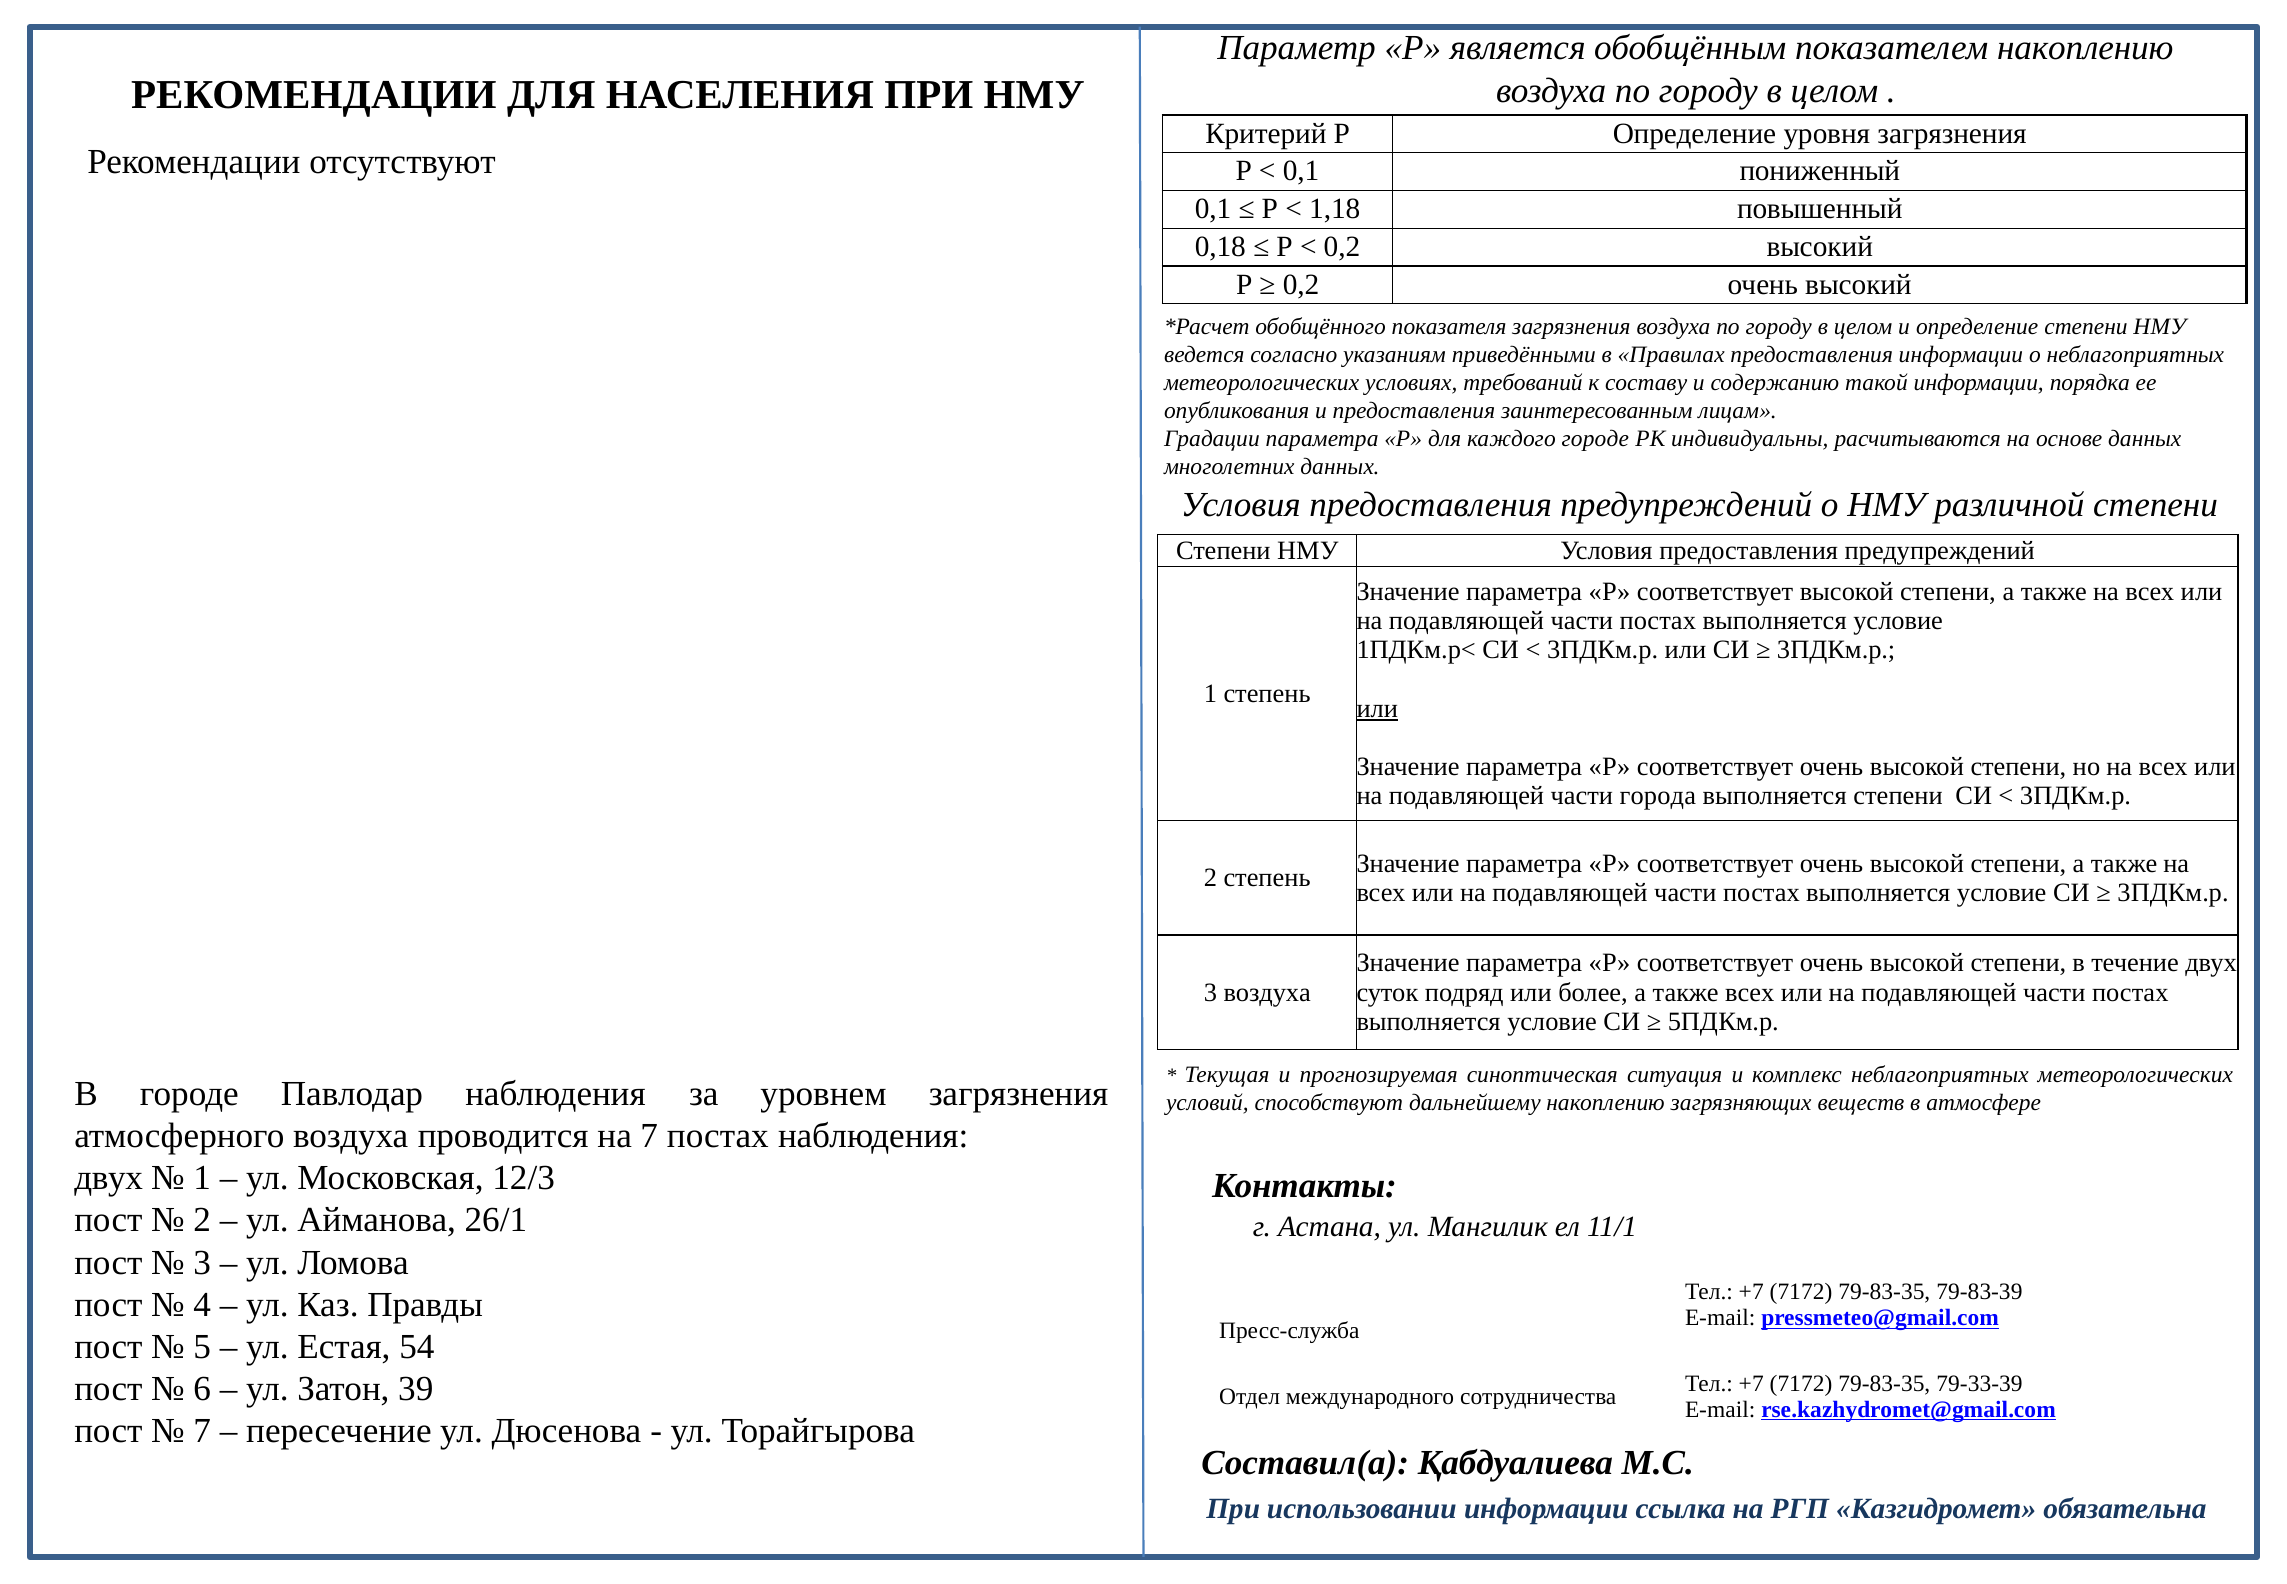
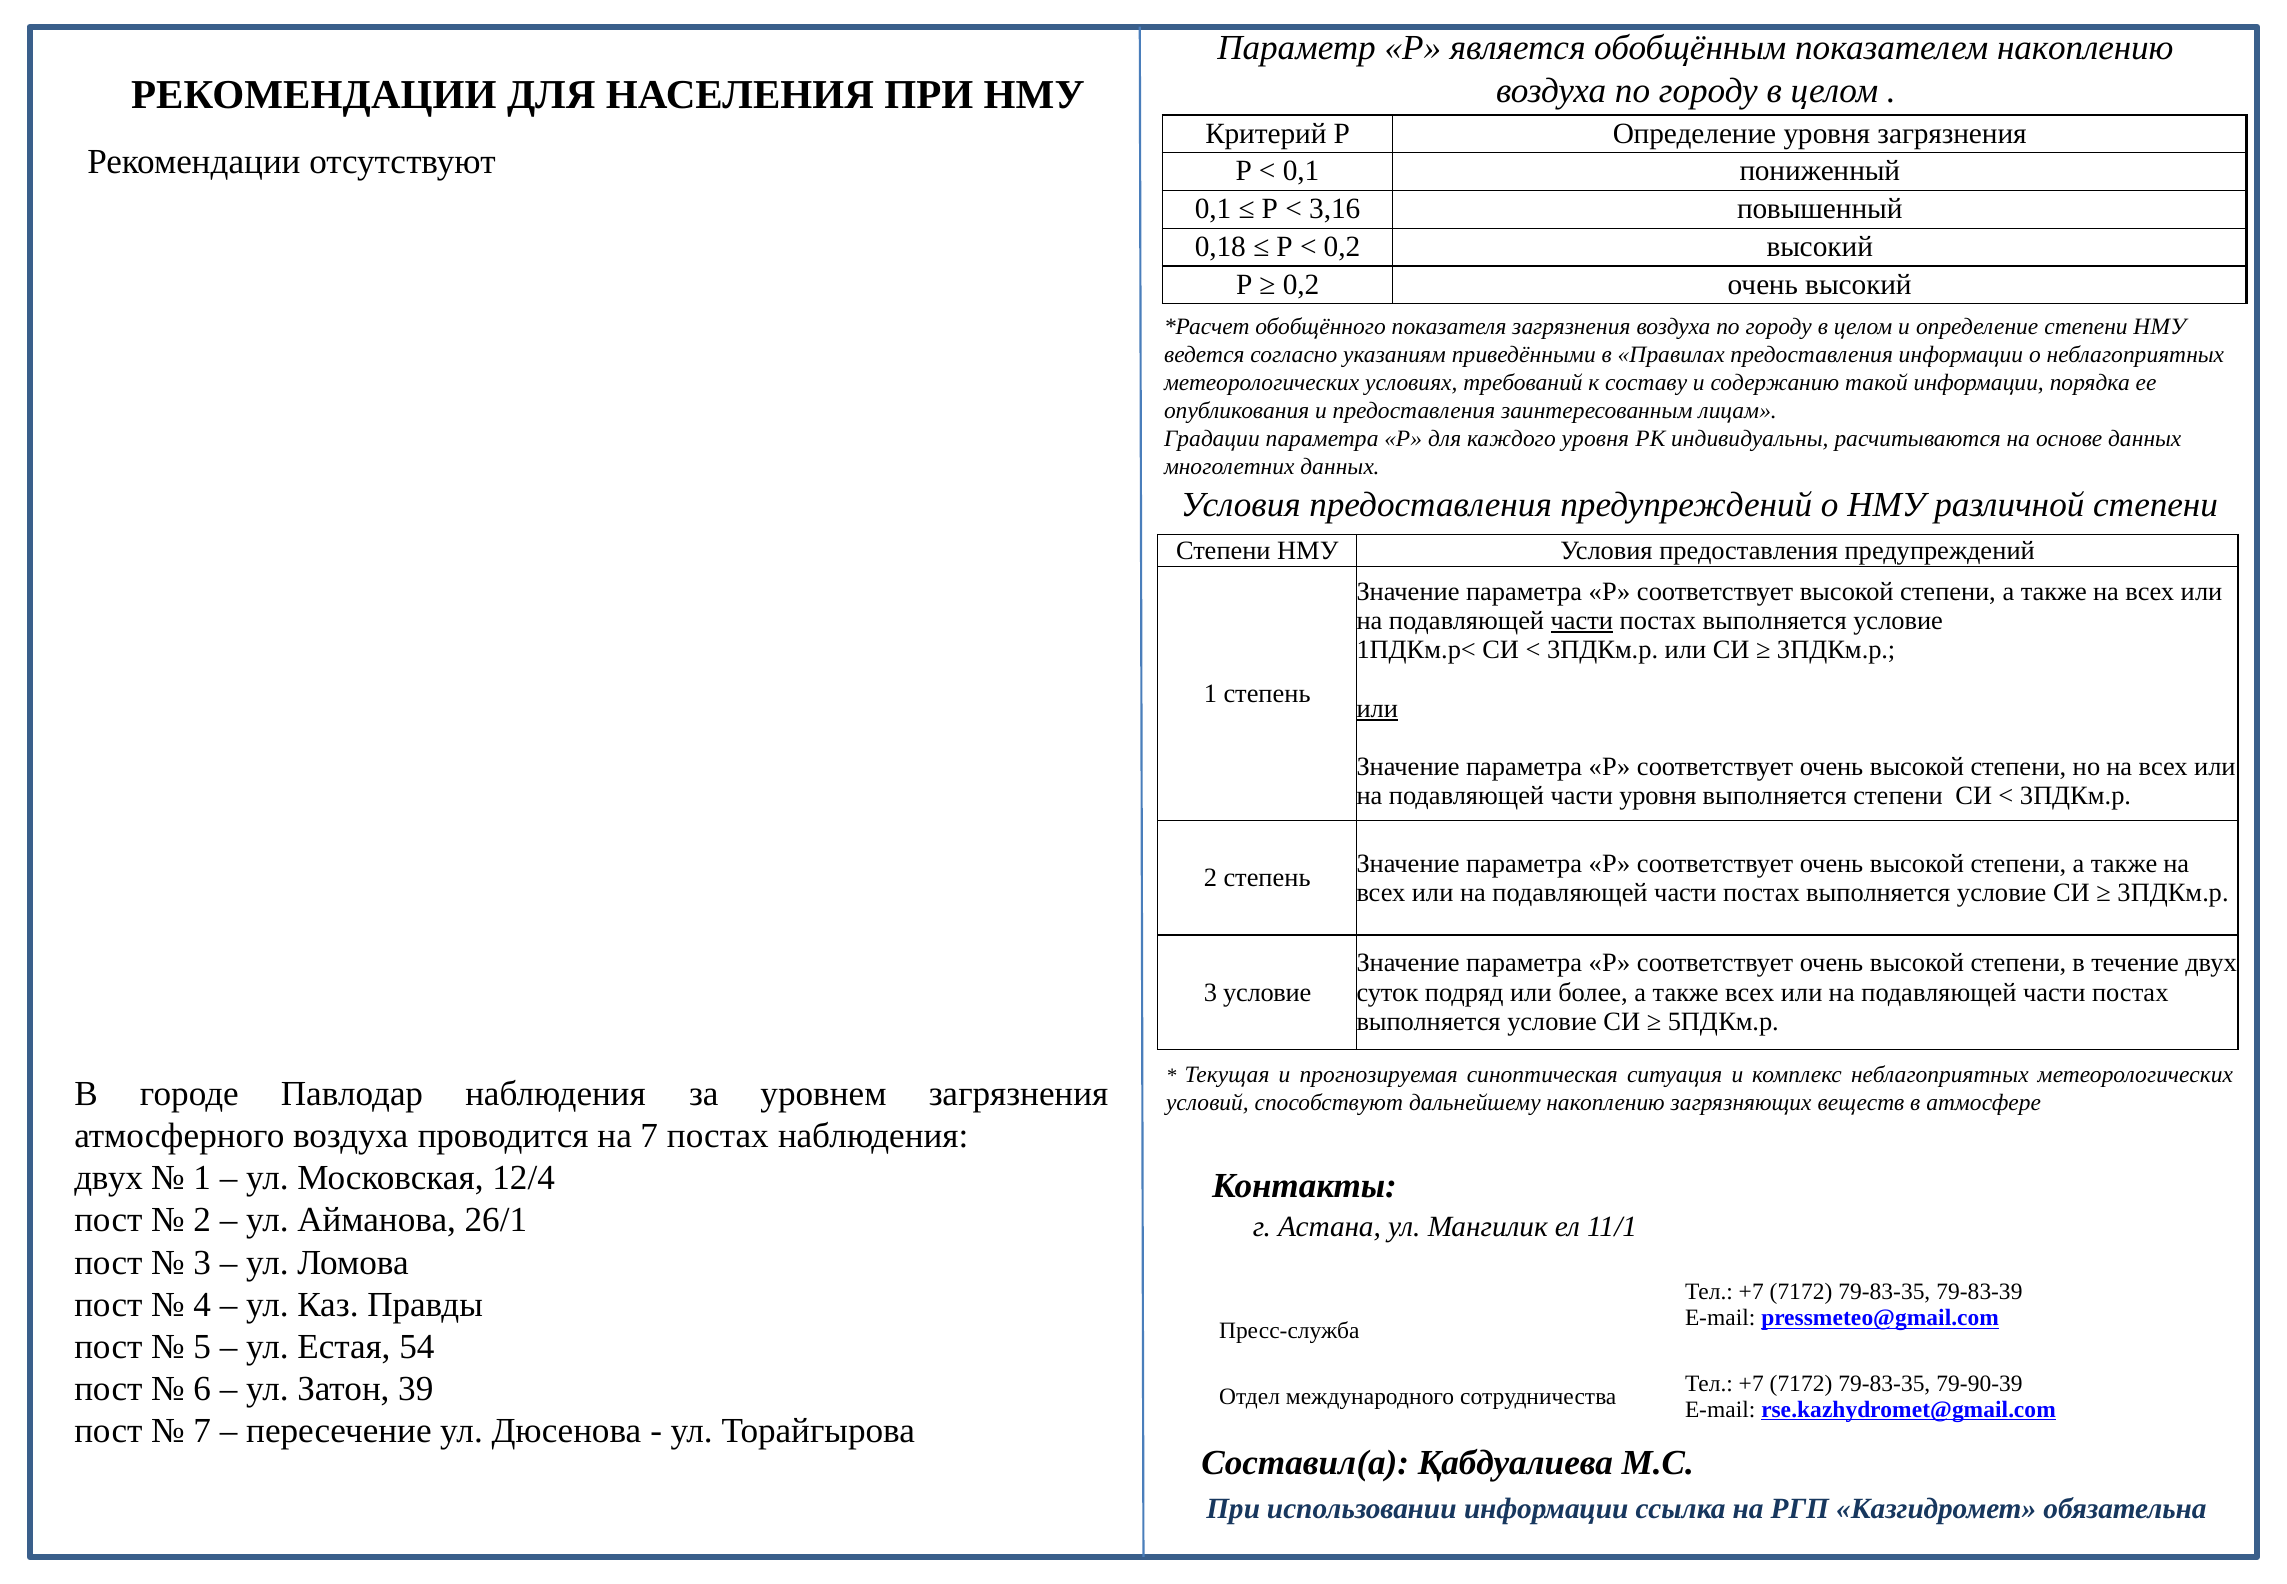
1,18: 1,18 -> 3,16 (1335, 209)
каждого городе: городе -> уровня (1595, 439)
части underline: none -> present (1582, 620)
части города: города -> уровня (1658, 796)
3 воздуха: воздуха -> условие (1267, 992)
12/3: 12/3 -> 12/4 (524, 1177)
79-33-39: 79-33-39 -> 79-90-39 (1979, 1383)
